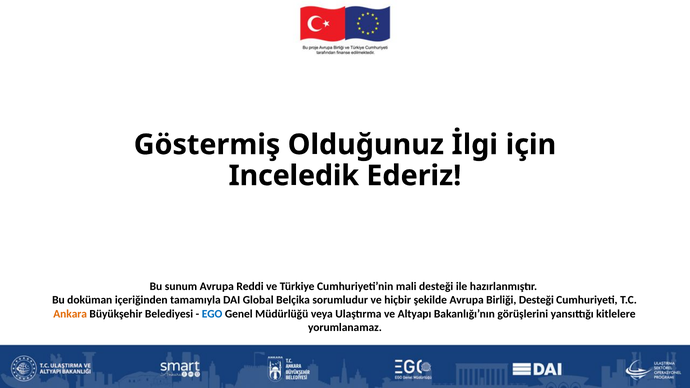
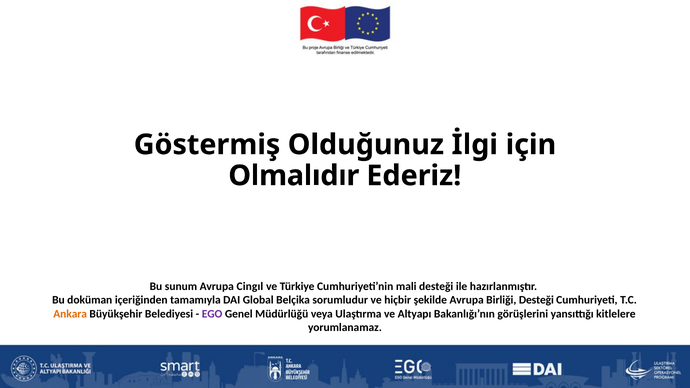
Inceledik: Inceledik -> Olmalıdır (294, 176)
Reddi: Reddi -> Cingıl (250, 286)
EGO colour: blue -> purple (212, 314)
